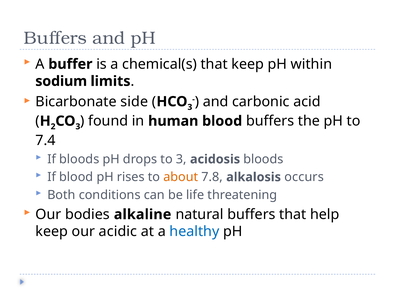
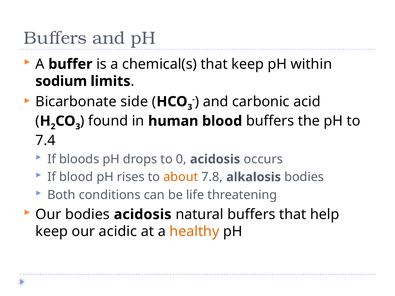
to 3: 3 -> 0 (181, 159)
acidosis bloods: bloods -> occurs (263, 159)
alkalosis occurs: occurs -> bodies (304, 177)
bodies alkaline: alkaline -> acidosis (143, 215)
healthy colour: blue -> orange (194, 232)
